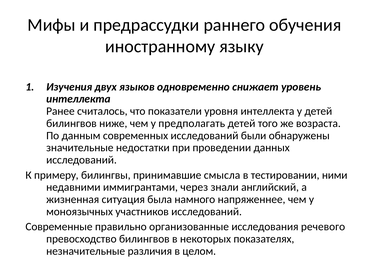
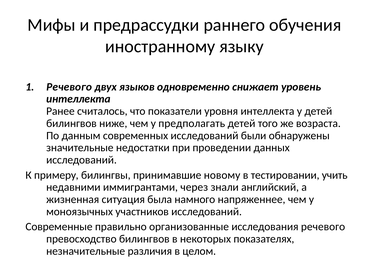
Изучения: Изучения -> Речевого (69, 87)
смысла: смысла -> новому (222, 175)
ними: ними -> учить (335, 175)
